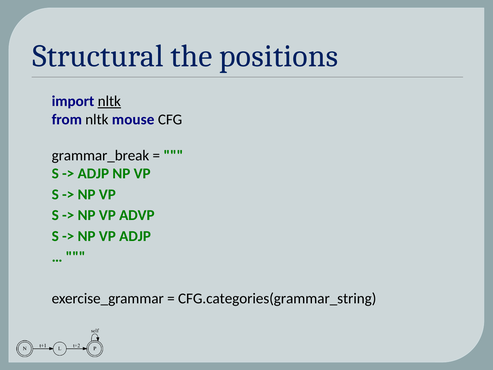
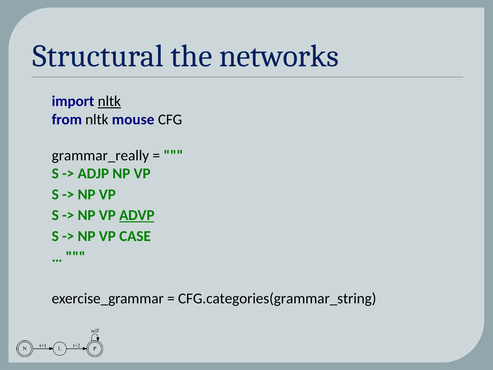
positions: positions -> networks (279, 56)
grammar_break: grammar_break -> grammar_really (100, 155)
ADVP underline: none -> present (137, 215)
VP ADJP: ADJP -> CASE (135, 236)
